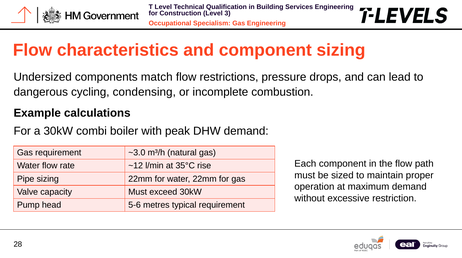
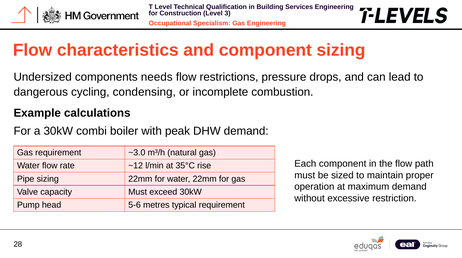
match: match -> needs (157, 77)
